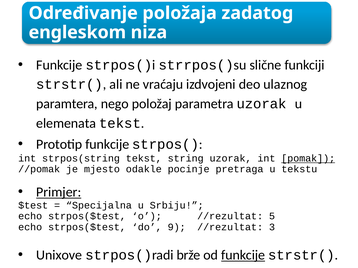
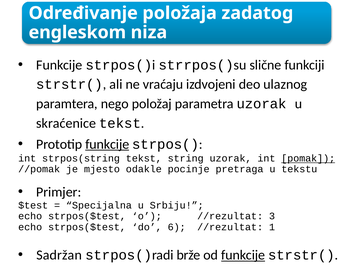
elemenata: elemenata -> skraćenice (66, 123)
funkcije underline: none -> present (107, 144)
Primjer underline: present -> none (59, 192)
5: 5 -> 3 (272, 217)
9: 9 -> 6 (177, 227)
3: 3 -> 1 (272, 227)
Unixove: Unixove -> Sadržan (59, 256)
